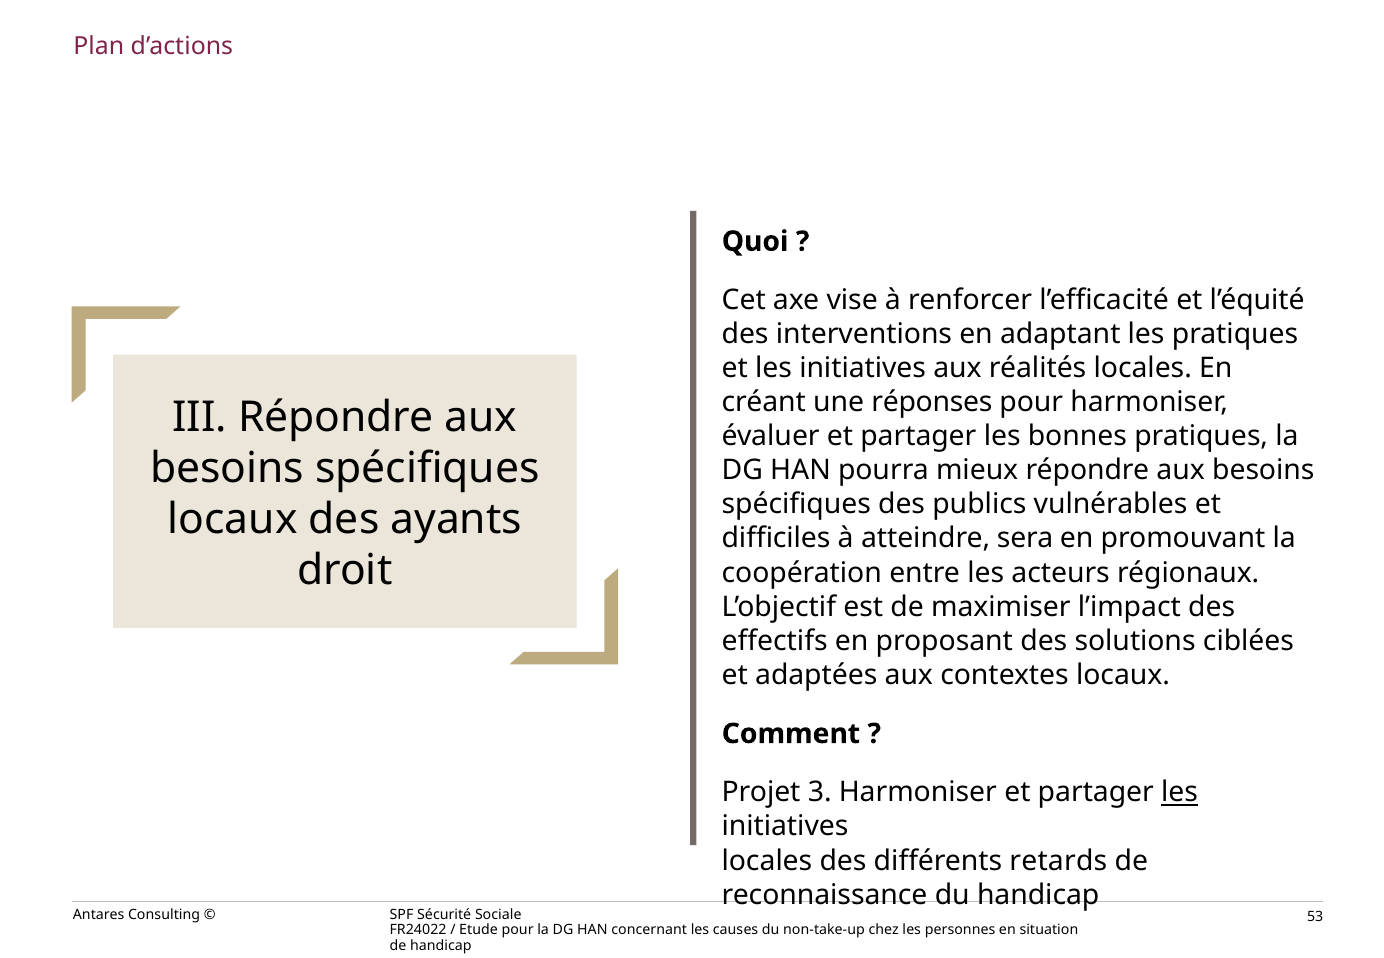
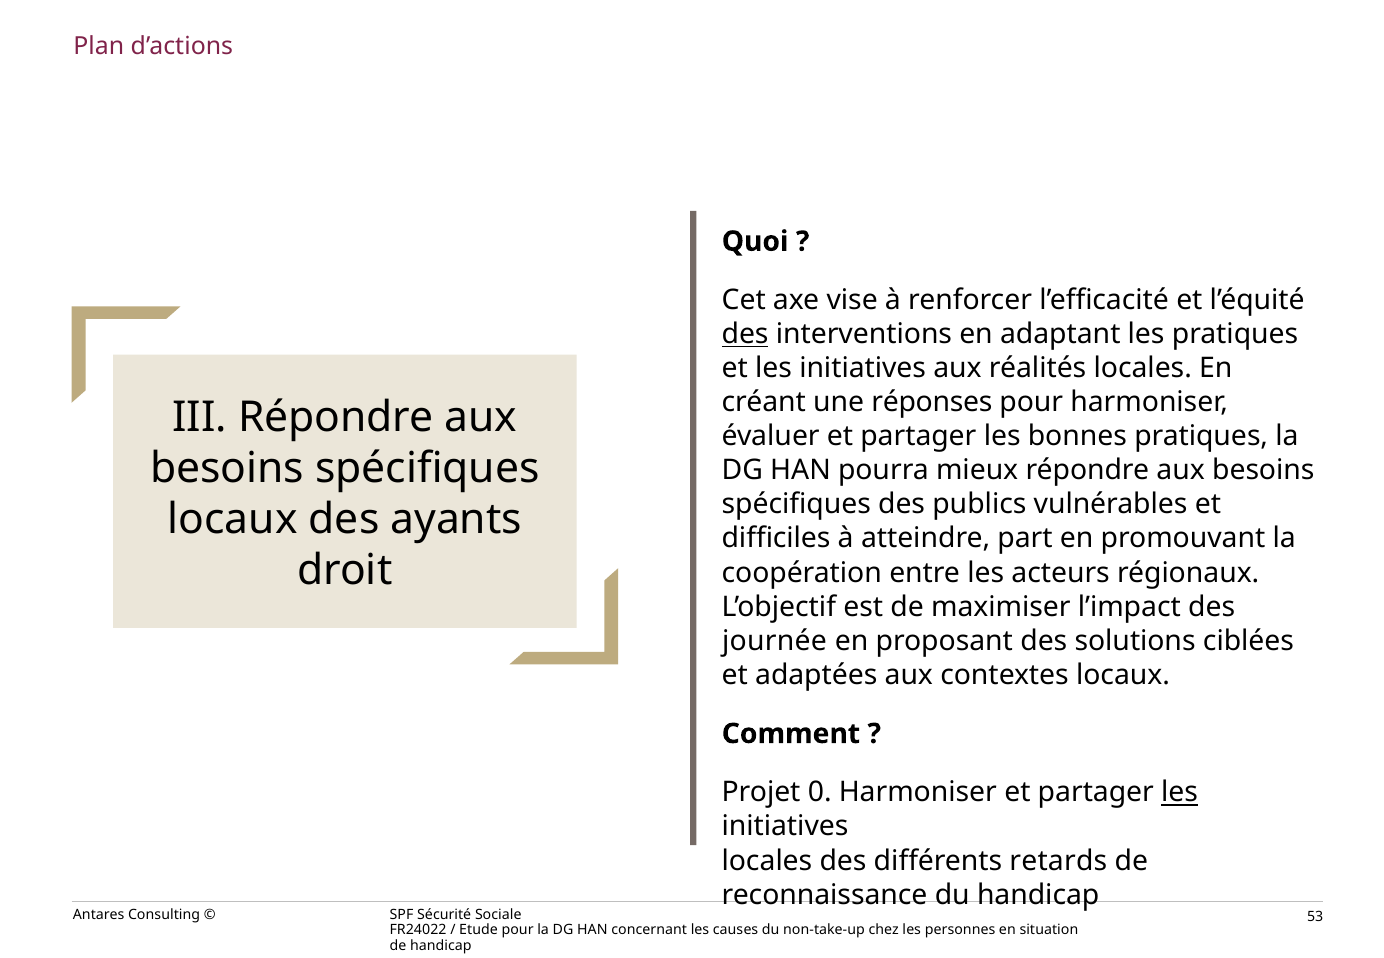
des underline: none -> present (745, 334)
sera: sera -> part (1025, 539)
effectifs: effectifs -> journée (775, 641)
3: 3 -> 0 (820, 793)
